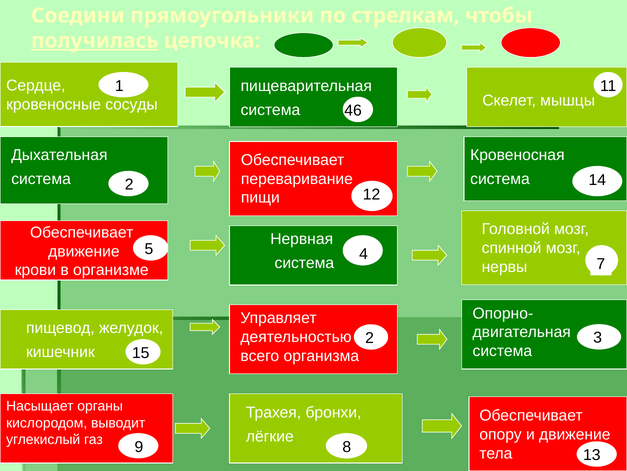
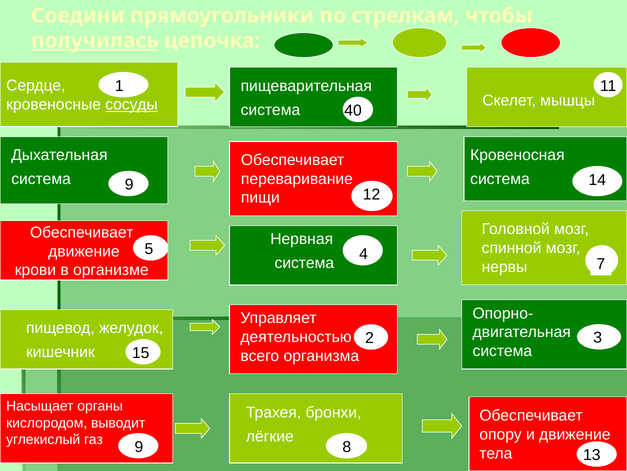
сосуды underline: none -> present (132, 104)
46: 46 -> 40 (353, 110)
система 2: 2 -> 9 (129, 184)
